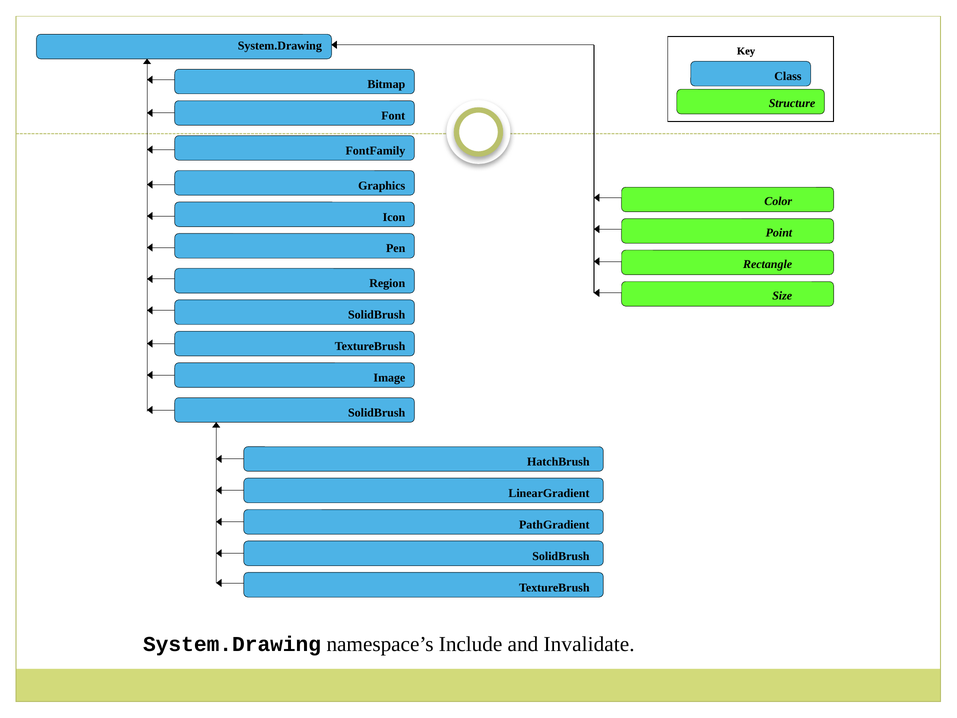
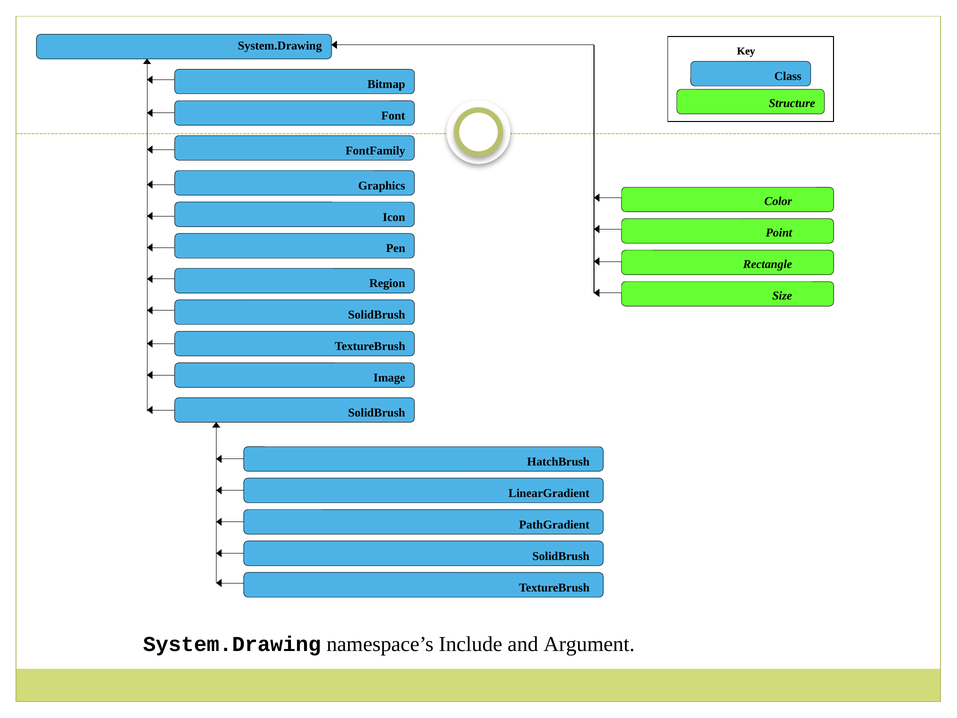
Invalidate: Invalidate -> Argument (589, 644)
